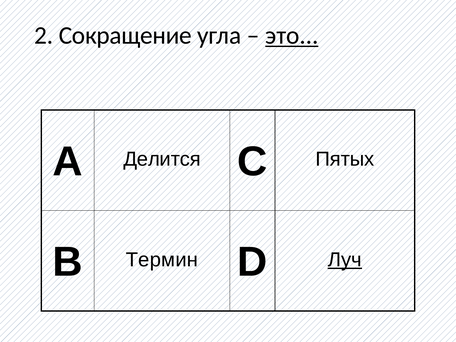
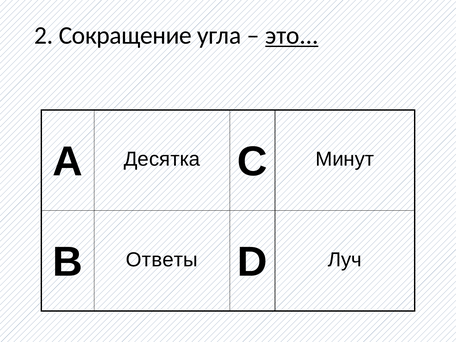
Делится: Делится -> Десятка (162, 159)
Пятых: Пятых -> Минут (345, 159)
Термин: Термин -> Ответы (162, 260)
Луч underline: present -> none (345, 260)
